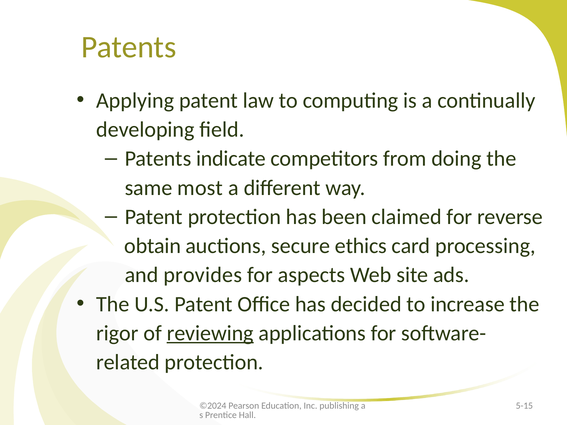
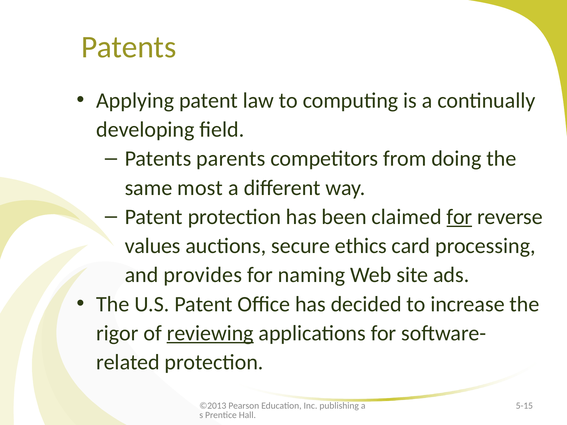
indicate: indicate -> parents (231, 159)
for underline: none -> present (459, 217)
obtain: obtain -> values (153, 246)
aspects: aspects -> naming (311, 275)
©2024: ©2024 -> ©2013 (213, 406)
